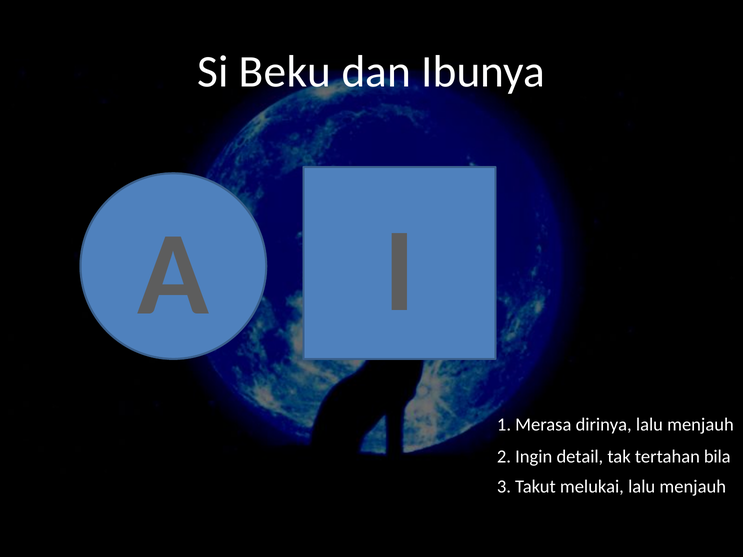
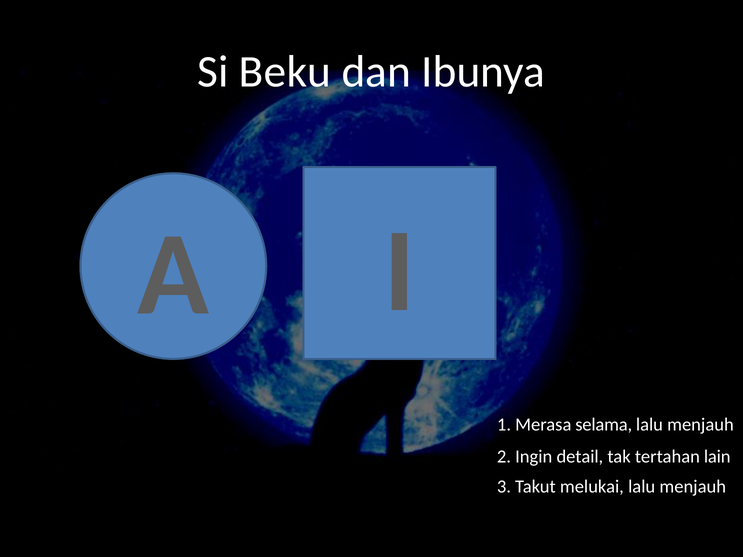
dirinya: dirinya -> selama (604, 425)
bila: bila -> lain (717, 457)
